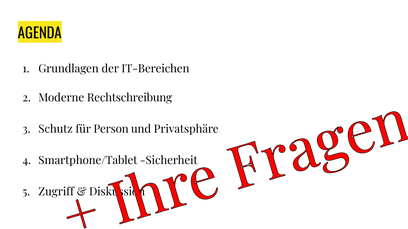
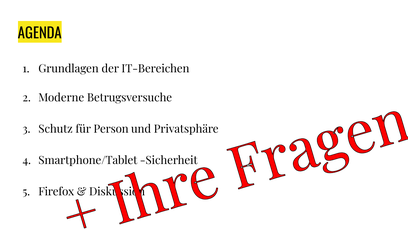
Rechtschreibung: Rechtschreibung -> Betrugsversuche (130, 98)
Zugriff: Zugriff -> Firefox (56, 192)
